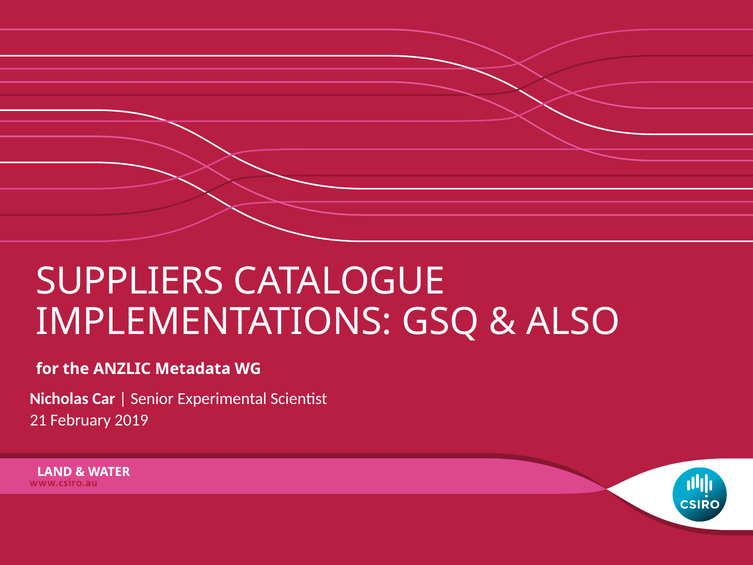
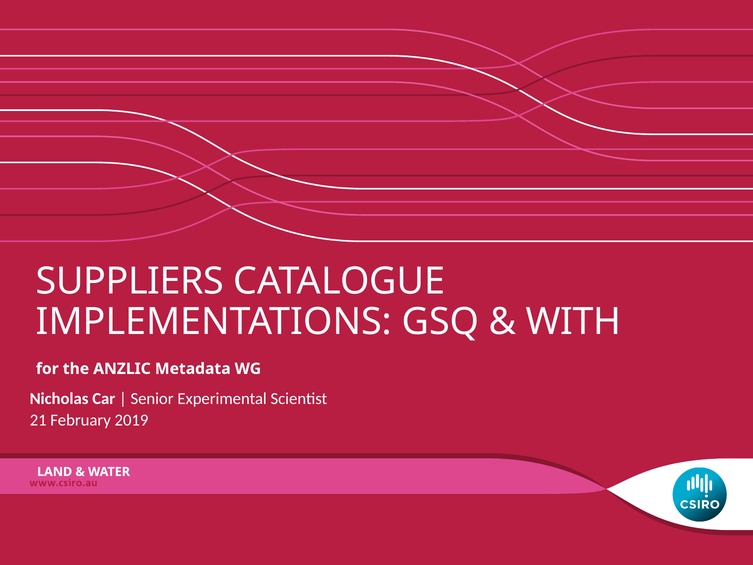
ALSO: ALSO -> WITH (573, 322)
